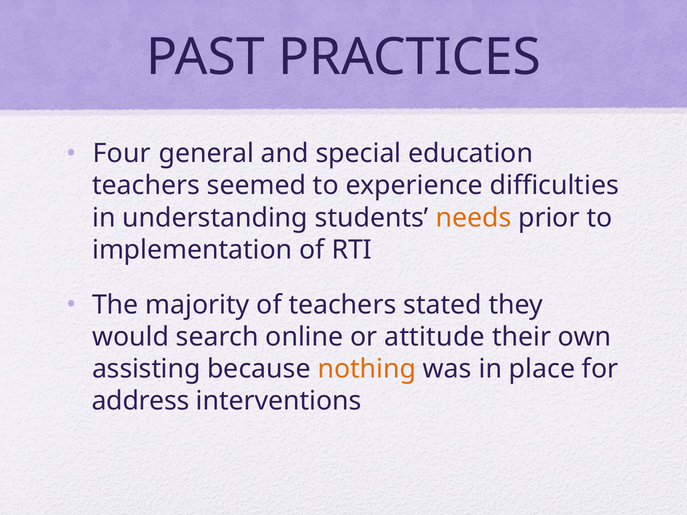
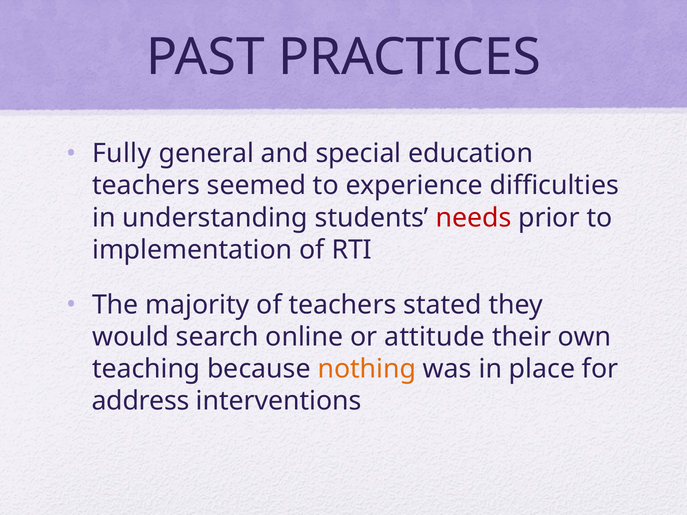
Four: Four -> Fully (122, 154)
needs colour: orange -> red (473, 218)
assisting: assisting -> teaching (146, 369)
